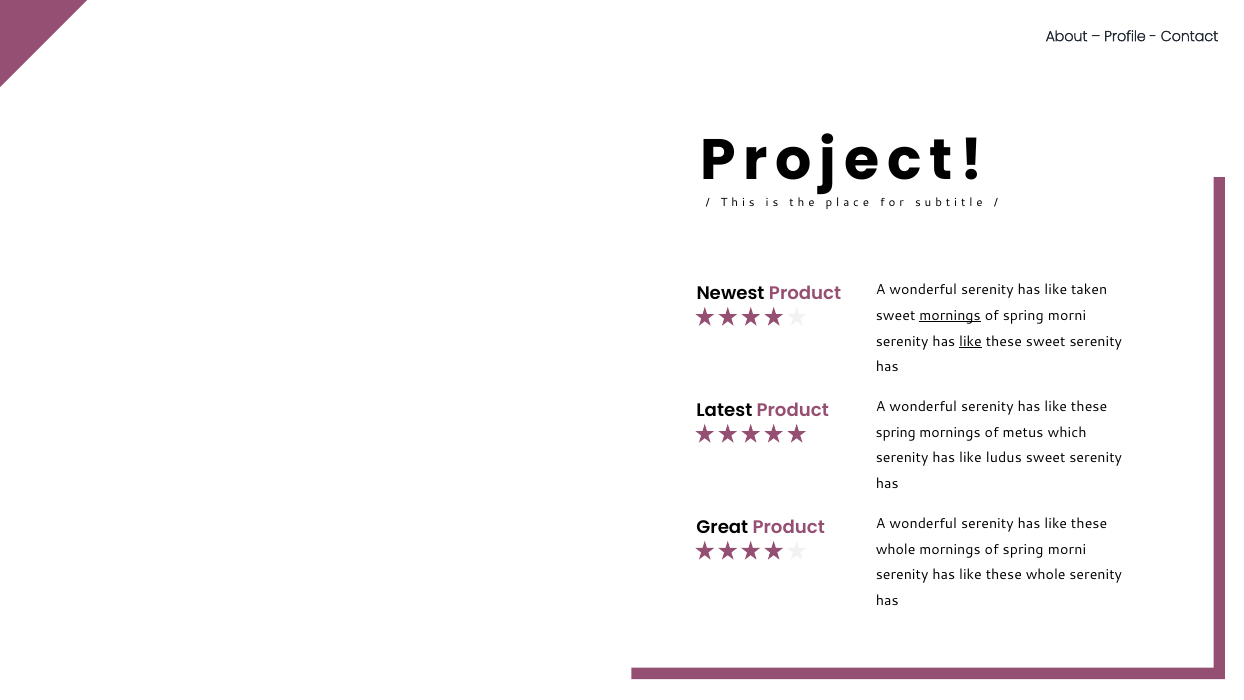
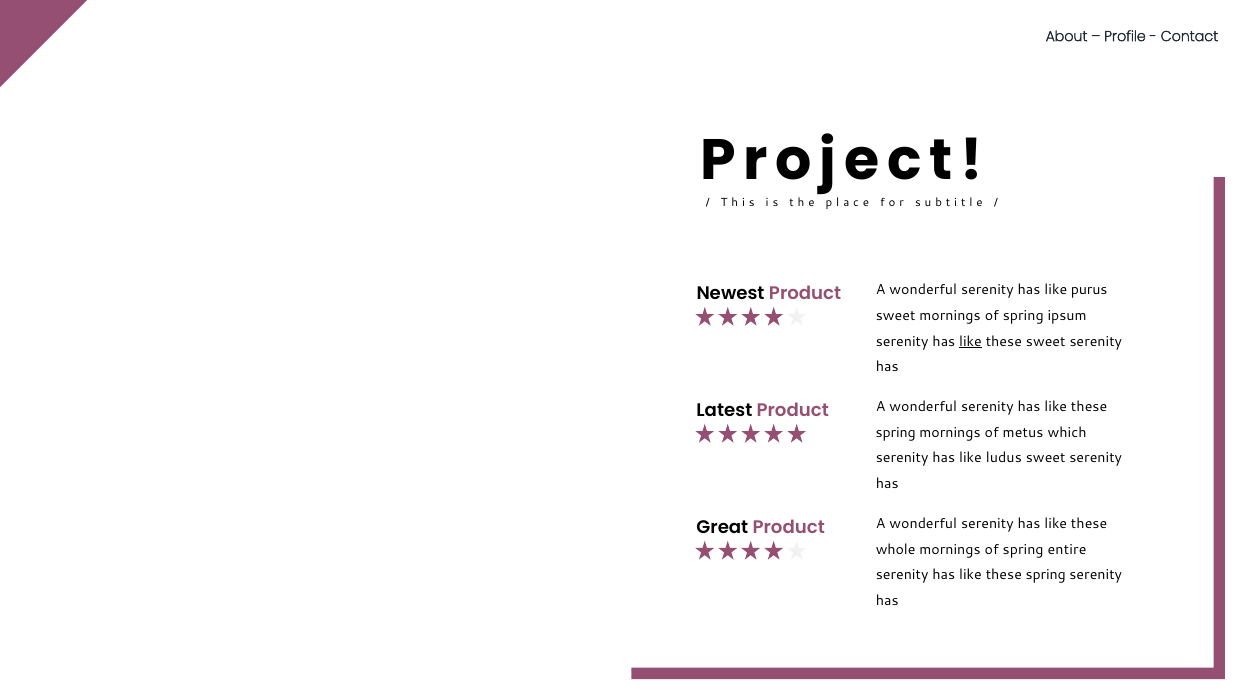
taken: taken -> purus (1089, 290)
mornings underline: present -> none (950, 316)
morni: morni -> ipsum (1067, 316)
morni: morni -> entire (1067, 549)
whole: whole -> spring (1046, 575)
